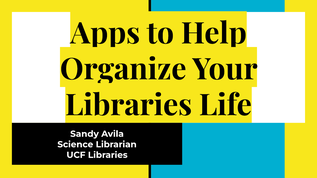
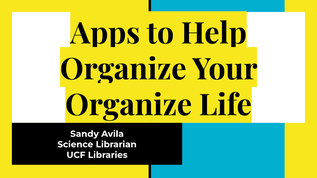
Libraries: Libraries -> Organize (129, 106)
